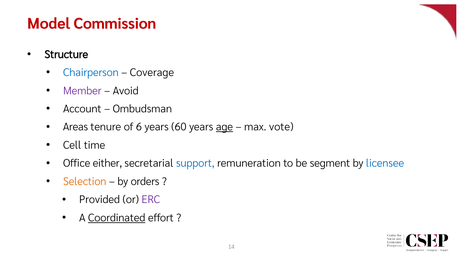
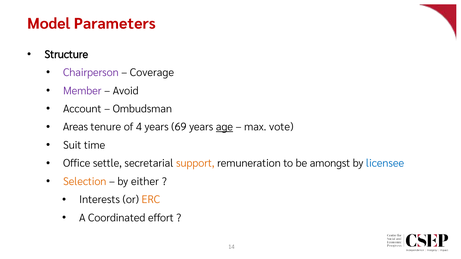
Commission: Commission -> Parameters (115, 24)
Chairperson colour: blue -> purple (91, 73)
6: 6 -> 4 (139, 127)
60: 60 -> 69 (179, 127)
Cell: Cell -> Suit (72, 145)
either: either -> settle (107, 164)
support colour: blue -> orange (195, 164)
segment: segment -> amongst (330, 164)
orders: orders -> either (145, 182)
Provided: Provided -> Interests (99, 200)
ERC colour: purple -> orange (151, 200)
Coordinated underline: present -> none (117, 218)
